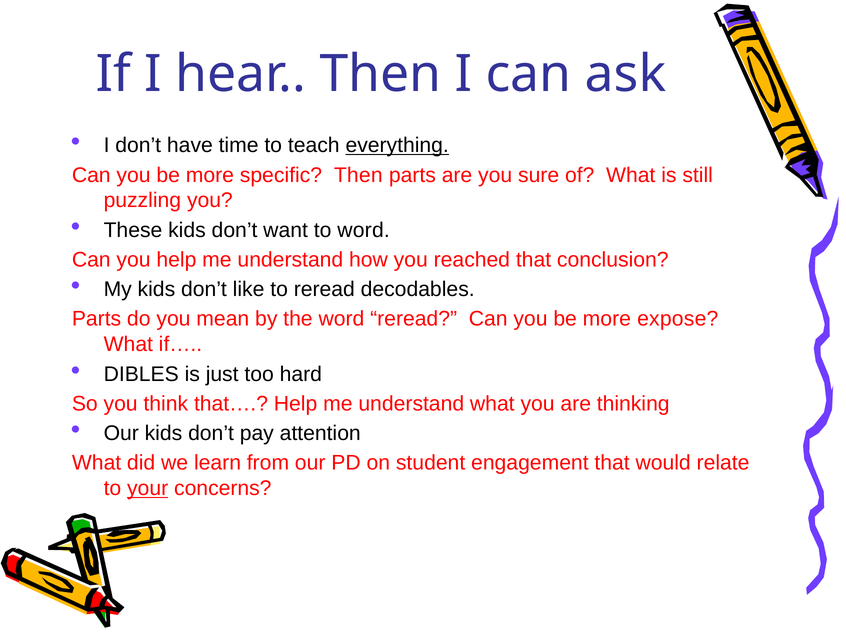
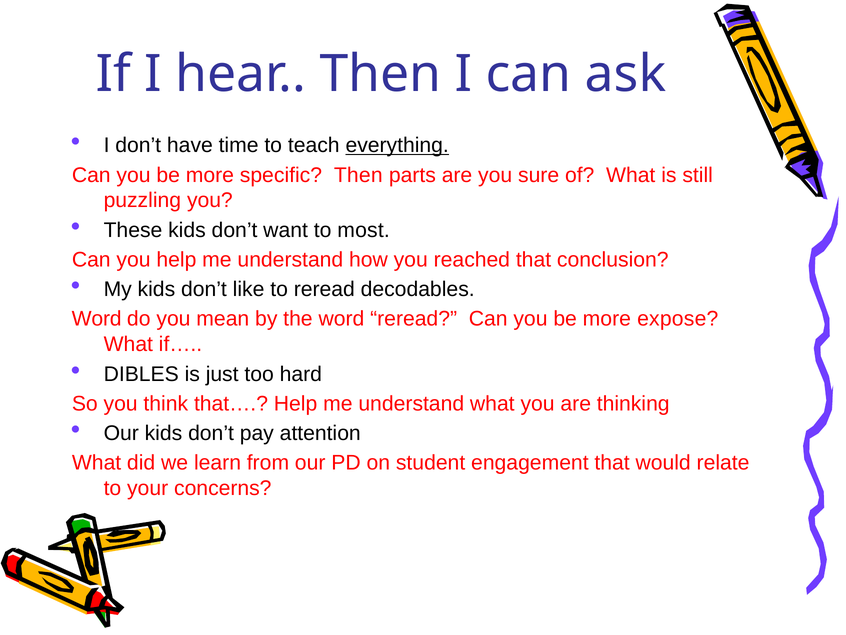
to word: word -> most (364, 230)
Parts: Parts -> Word (97, 319)
your underline: present -> none (148, 488)
